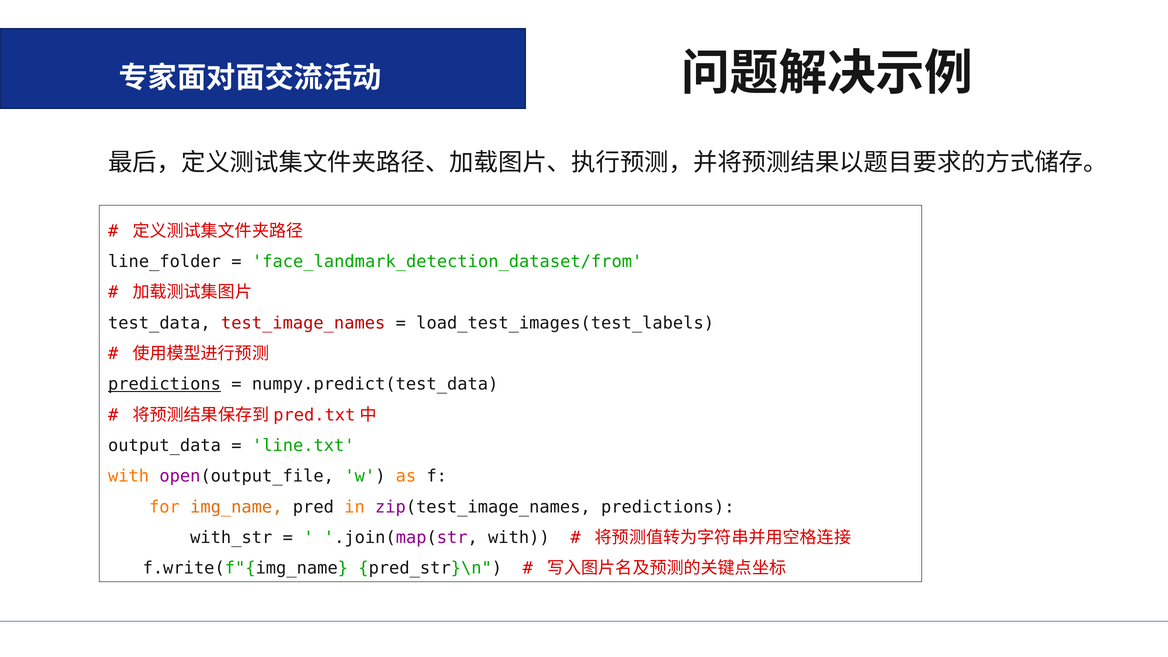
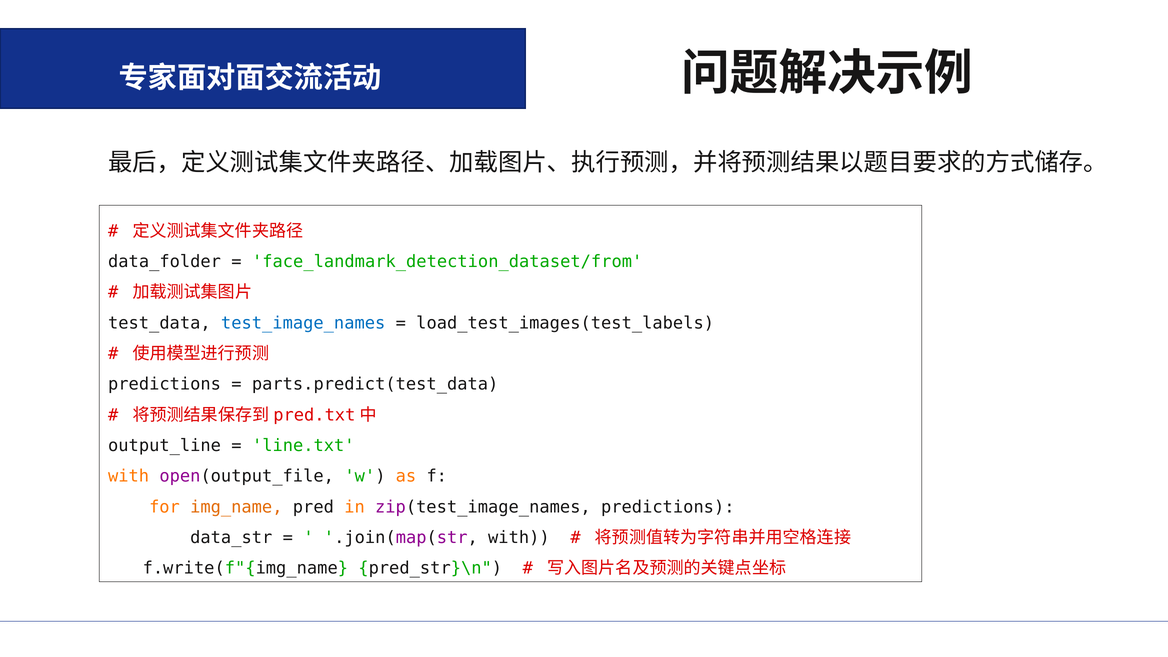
line_folder: line_folder -> data_folder (165, 262)
test_image_names colour: red -> blue (303, 323)
predictions underline: present -> none (165, 384)
numpy.predict(test_data: numpy.predict(test_data -> parts.predict(test_data (375, 384)
output_data: output_data -> output_line (165, 446)
with_str: with_str -> data_str (231, 538)
